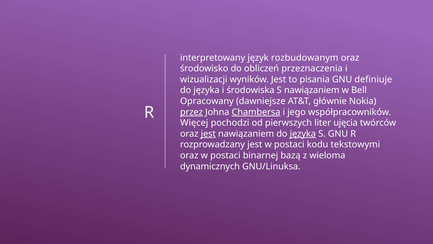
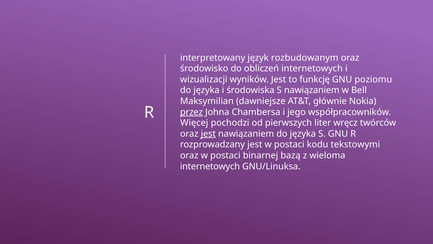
obliczeń przeznaczenia: przeznaczenia -> internetowych (312, 68)
pisania: pisania -> funkcję (315, 79)
definiuje: definiuje -> poziomu (373, 79)
Opracowany: Opracowany -> Maksymilian (207, 101)
Chambersa underline: present -> none (256, 112)
ujęcia: ujęcia -> wręcz (346, 123)
języka underline: present -> none (303, 134)
dynamicznych: dynamicznych -> internetowych (210, 166)
